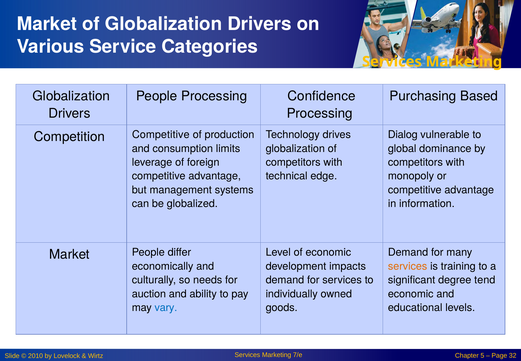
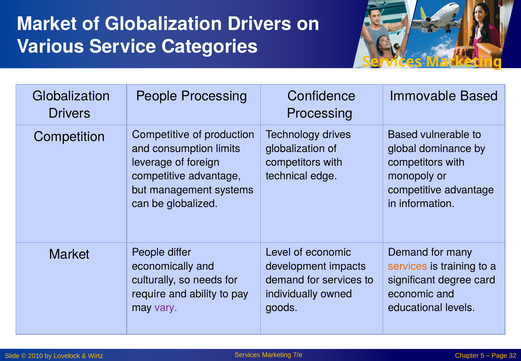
Purchasing: Purchasing -> Immovable (423, 96)
Dialog: Dialog -> Based (403, 135)
tend: tend -> card (485, 280)
auction: auction -> require (149, 294)
vary colour: blue -> purple (166, 307)
